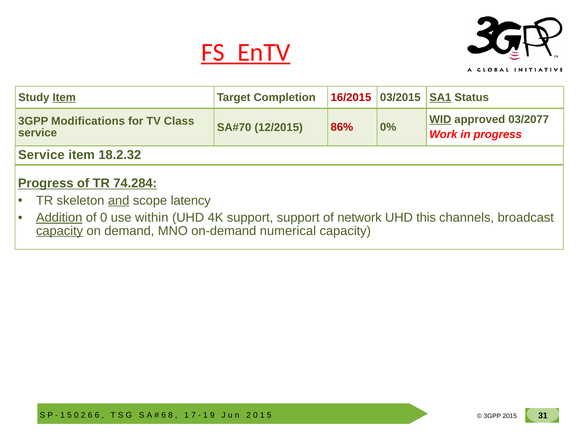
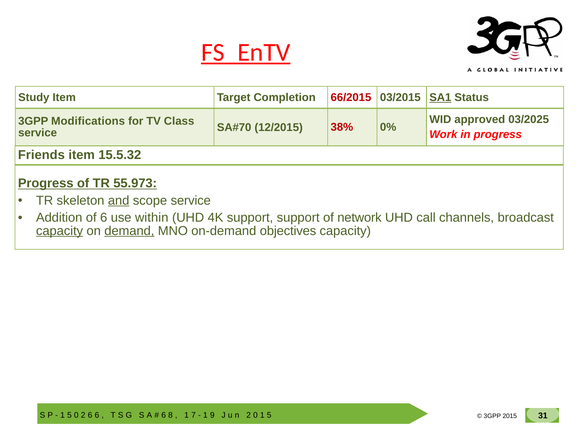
Item underline: present -> none (64, 97)
16/2015: 16/2015 -> 66/2015 (351, 97)
WID underline: present -> none (440, 119)
03/2077: 03/2077 -> 03/2025 (529, 119)
86%: 86% -> 38% (342, 127)
Service: Service -> Friends (41, 155)
18.2.32: 18.2.32 -> 15.5.32 (120, 155)
74.284: 74.284 -> 55.973 (135, 183)
scope latency: latency -> service (191, 201)
Addition underline: present -> none (59, 218)
of 0: 0 -> 6 (104, 218)
this: this -> call (426, 218)
demand underline: none -> present (129, 231)
numerical: numerical -> objectives (288, 231)
